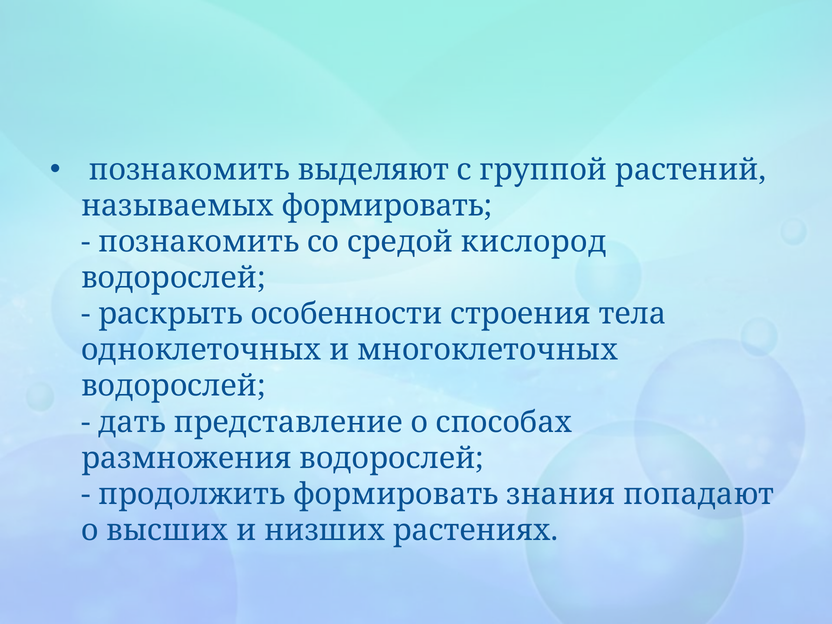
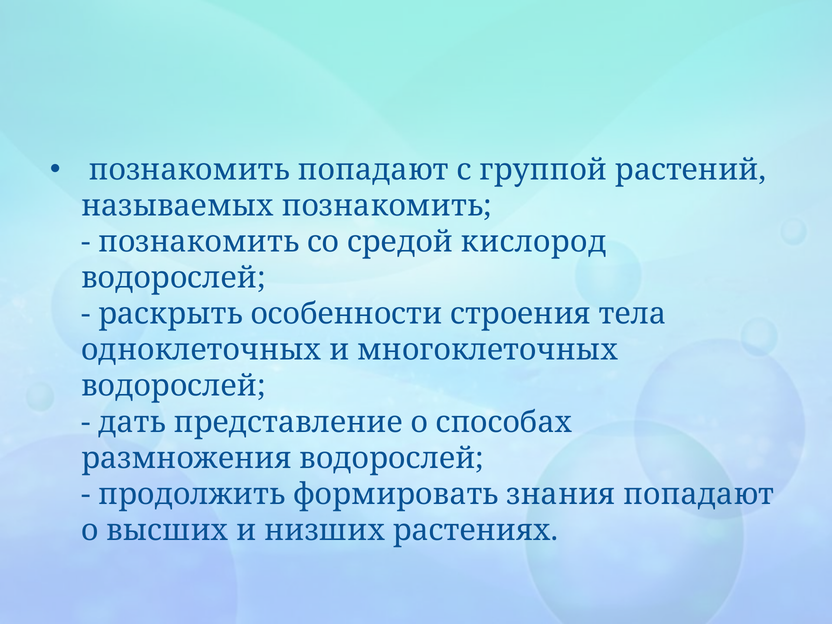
познакомить выделяют: выделяют -> попадают (373, 170)
называемых формировать: формировать -> познакомить (387, 206)
